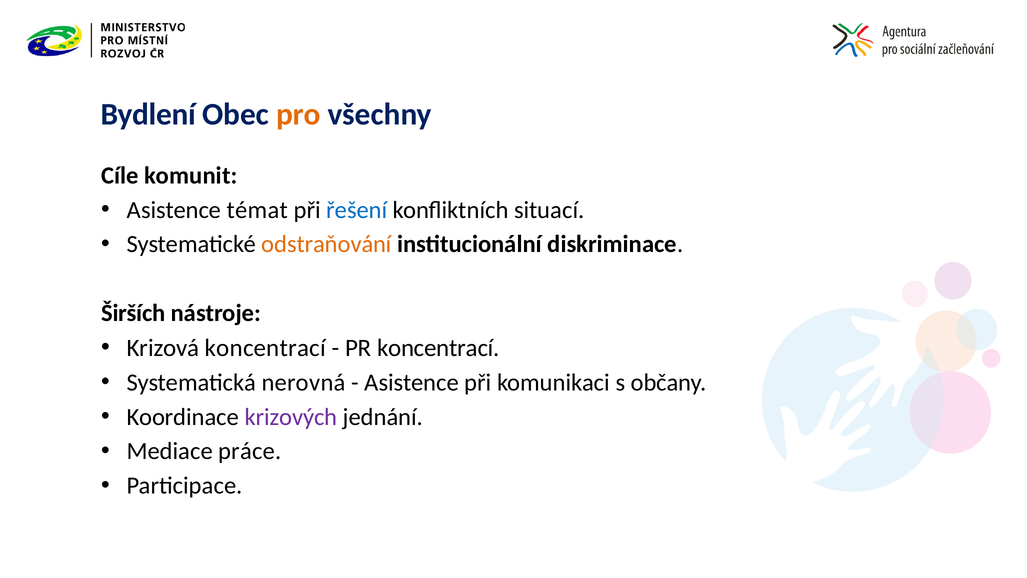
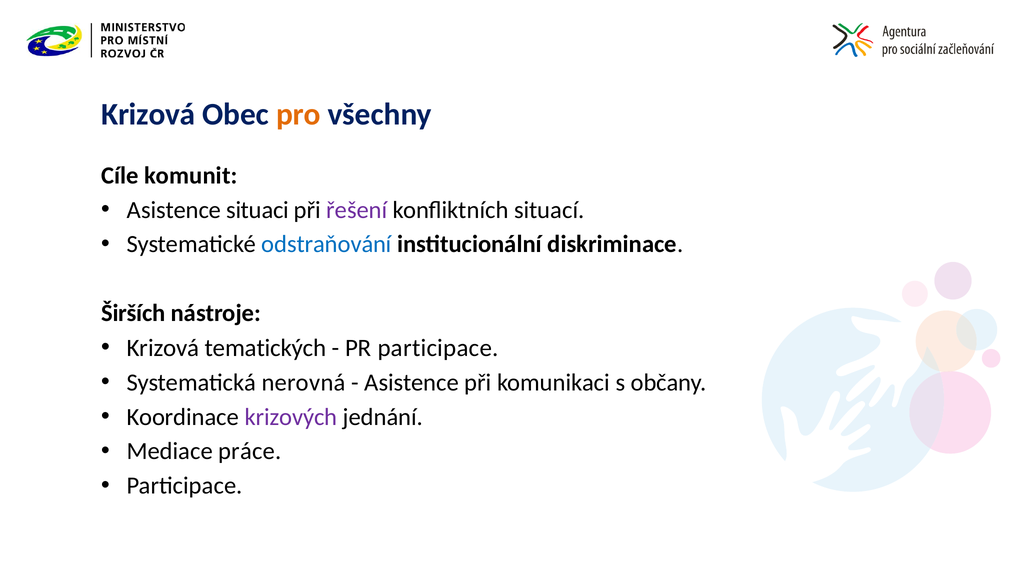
Bydlení: Bydlení -> Krizová (148, 114)
témat: témat -> situaci (258, 210)
řešení colour: blue -> purple (357, 210)
odstraňování colour: orange -> blue (327, 244)
Krizová koncentrací: koncentrací -> tematických (266, 348)
PR koncentrací: koncentrací -> participace (438, 348)
